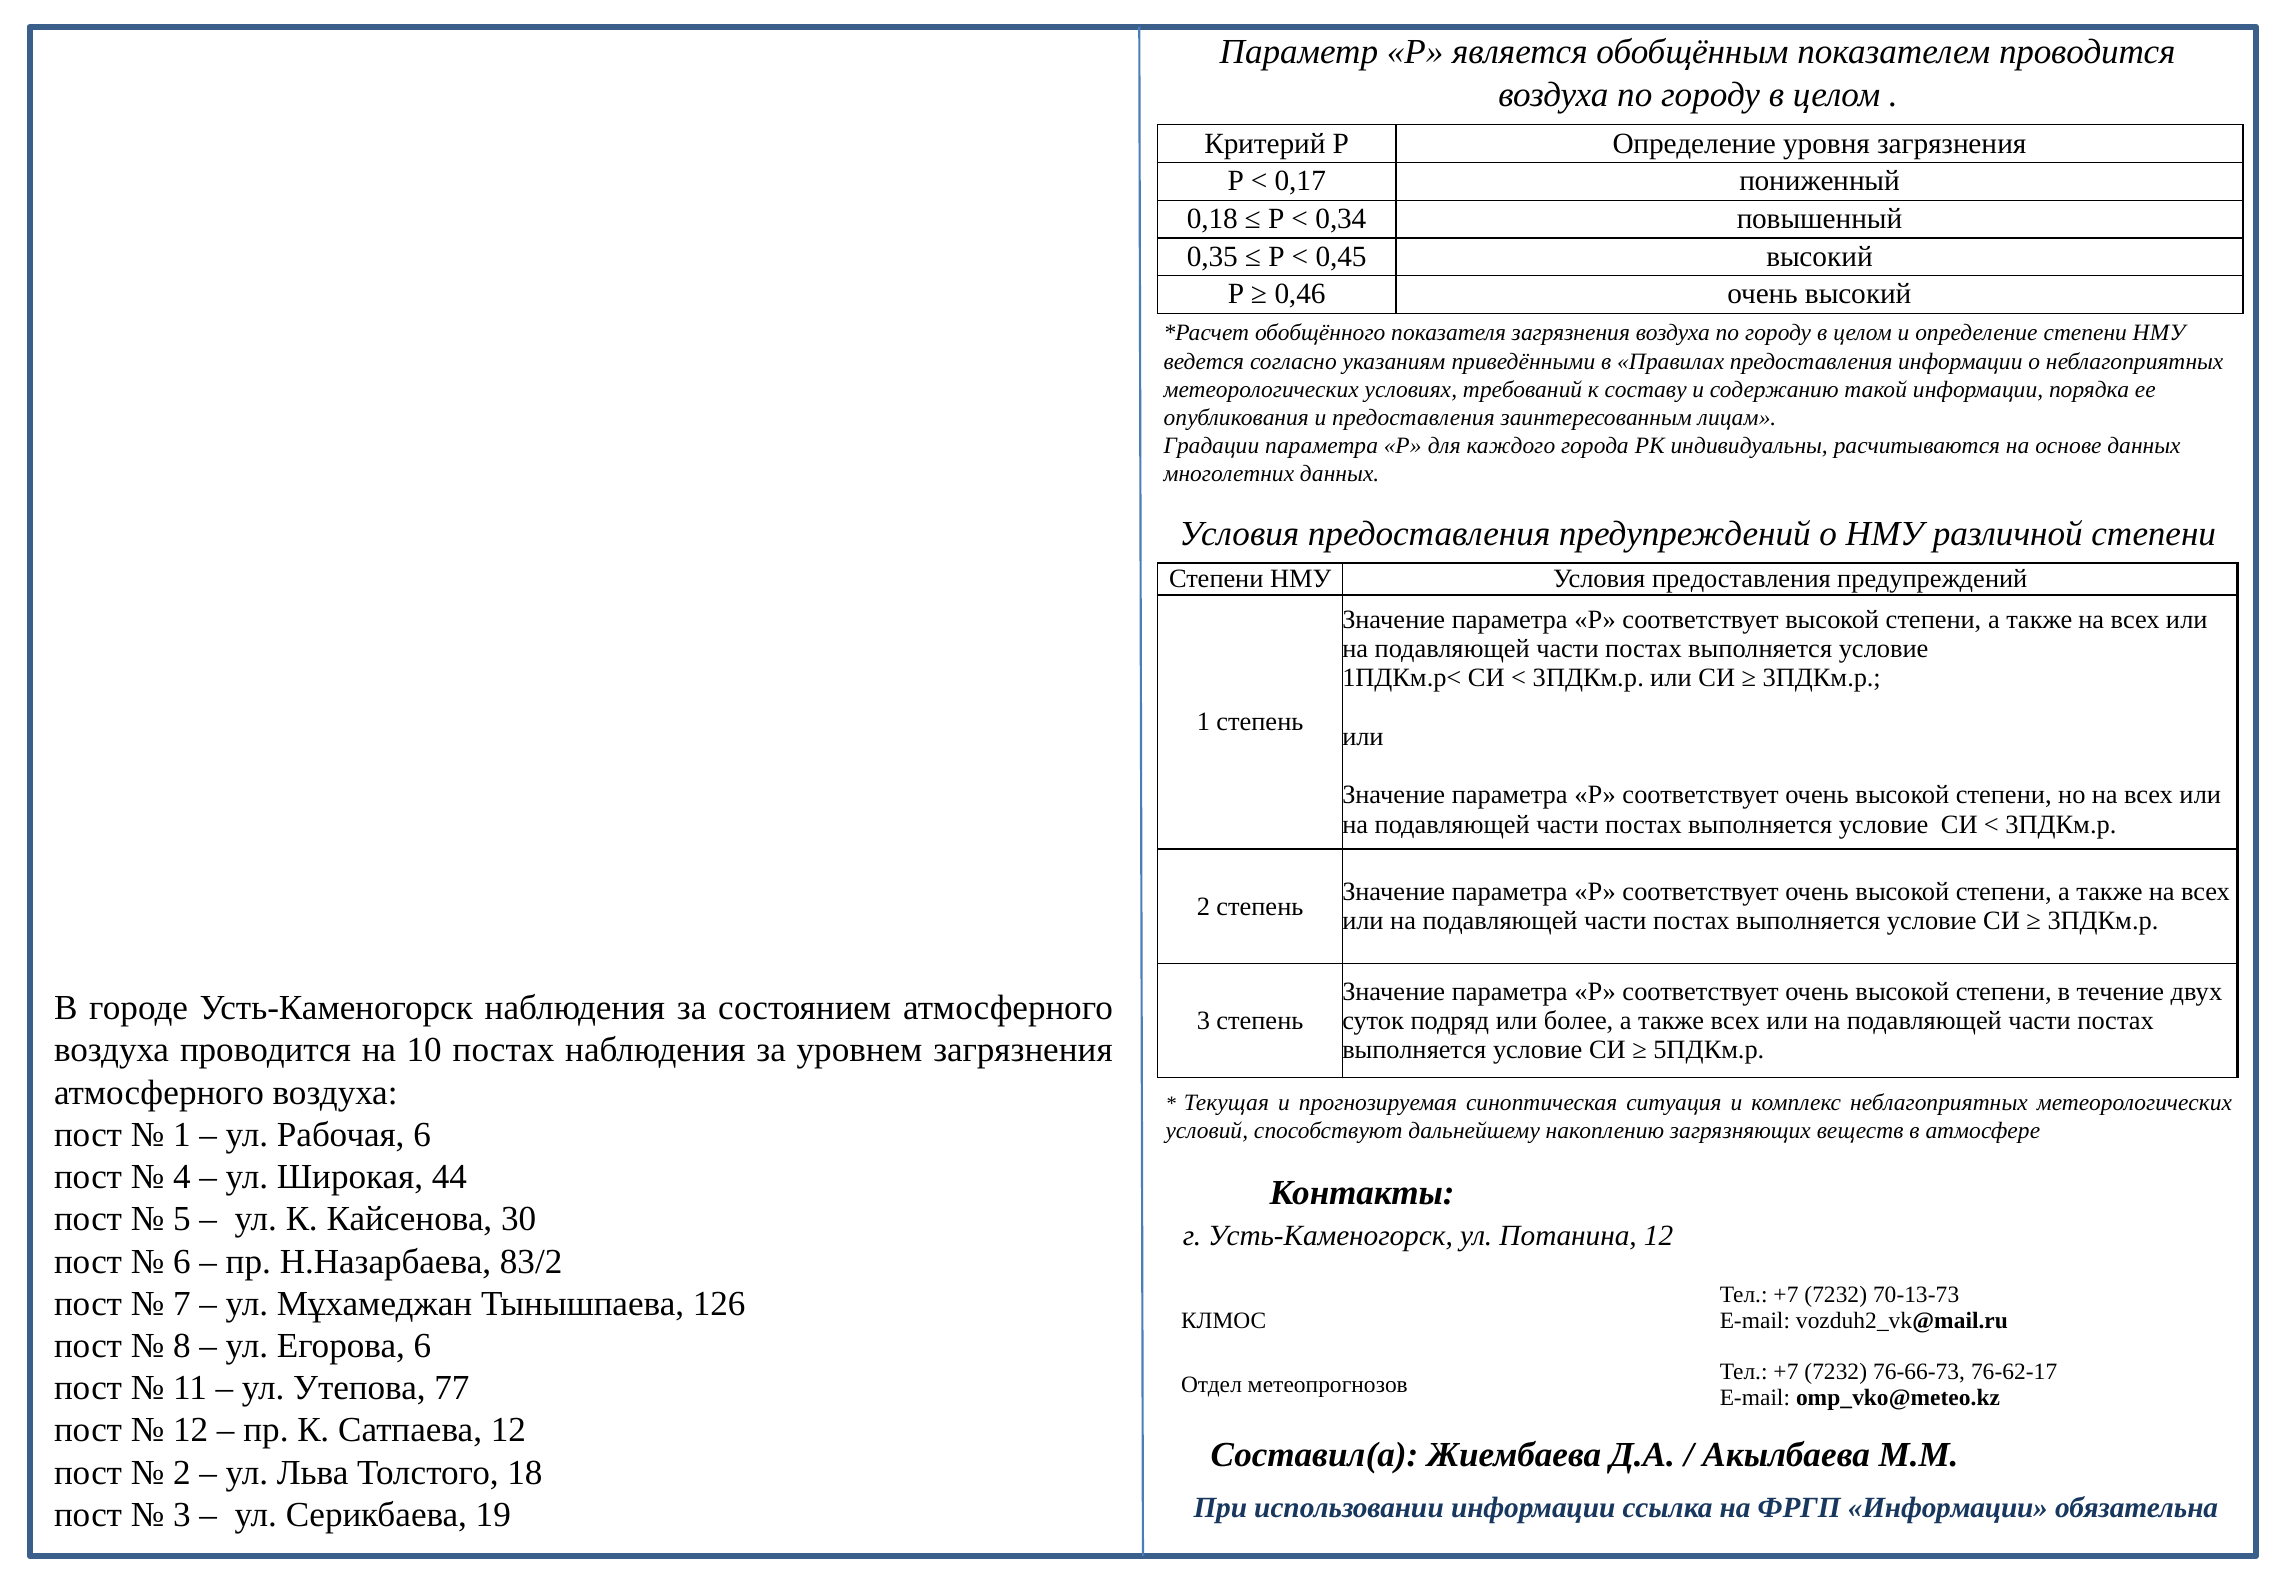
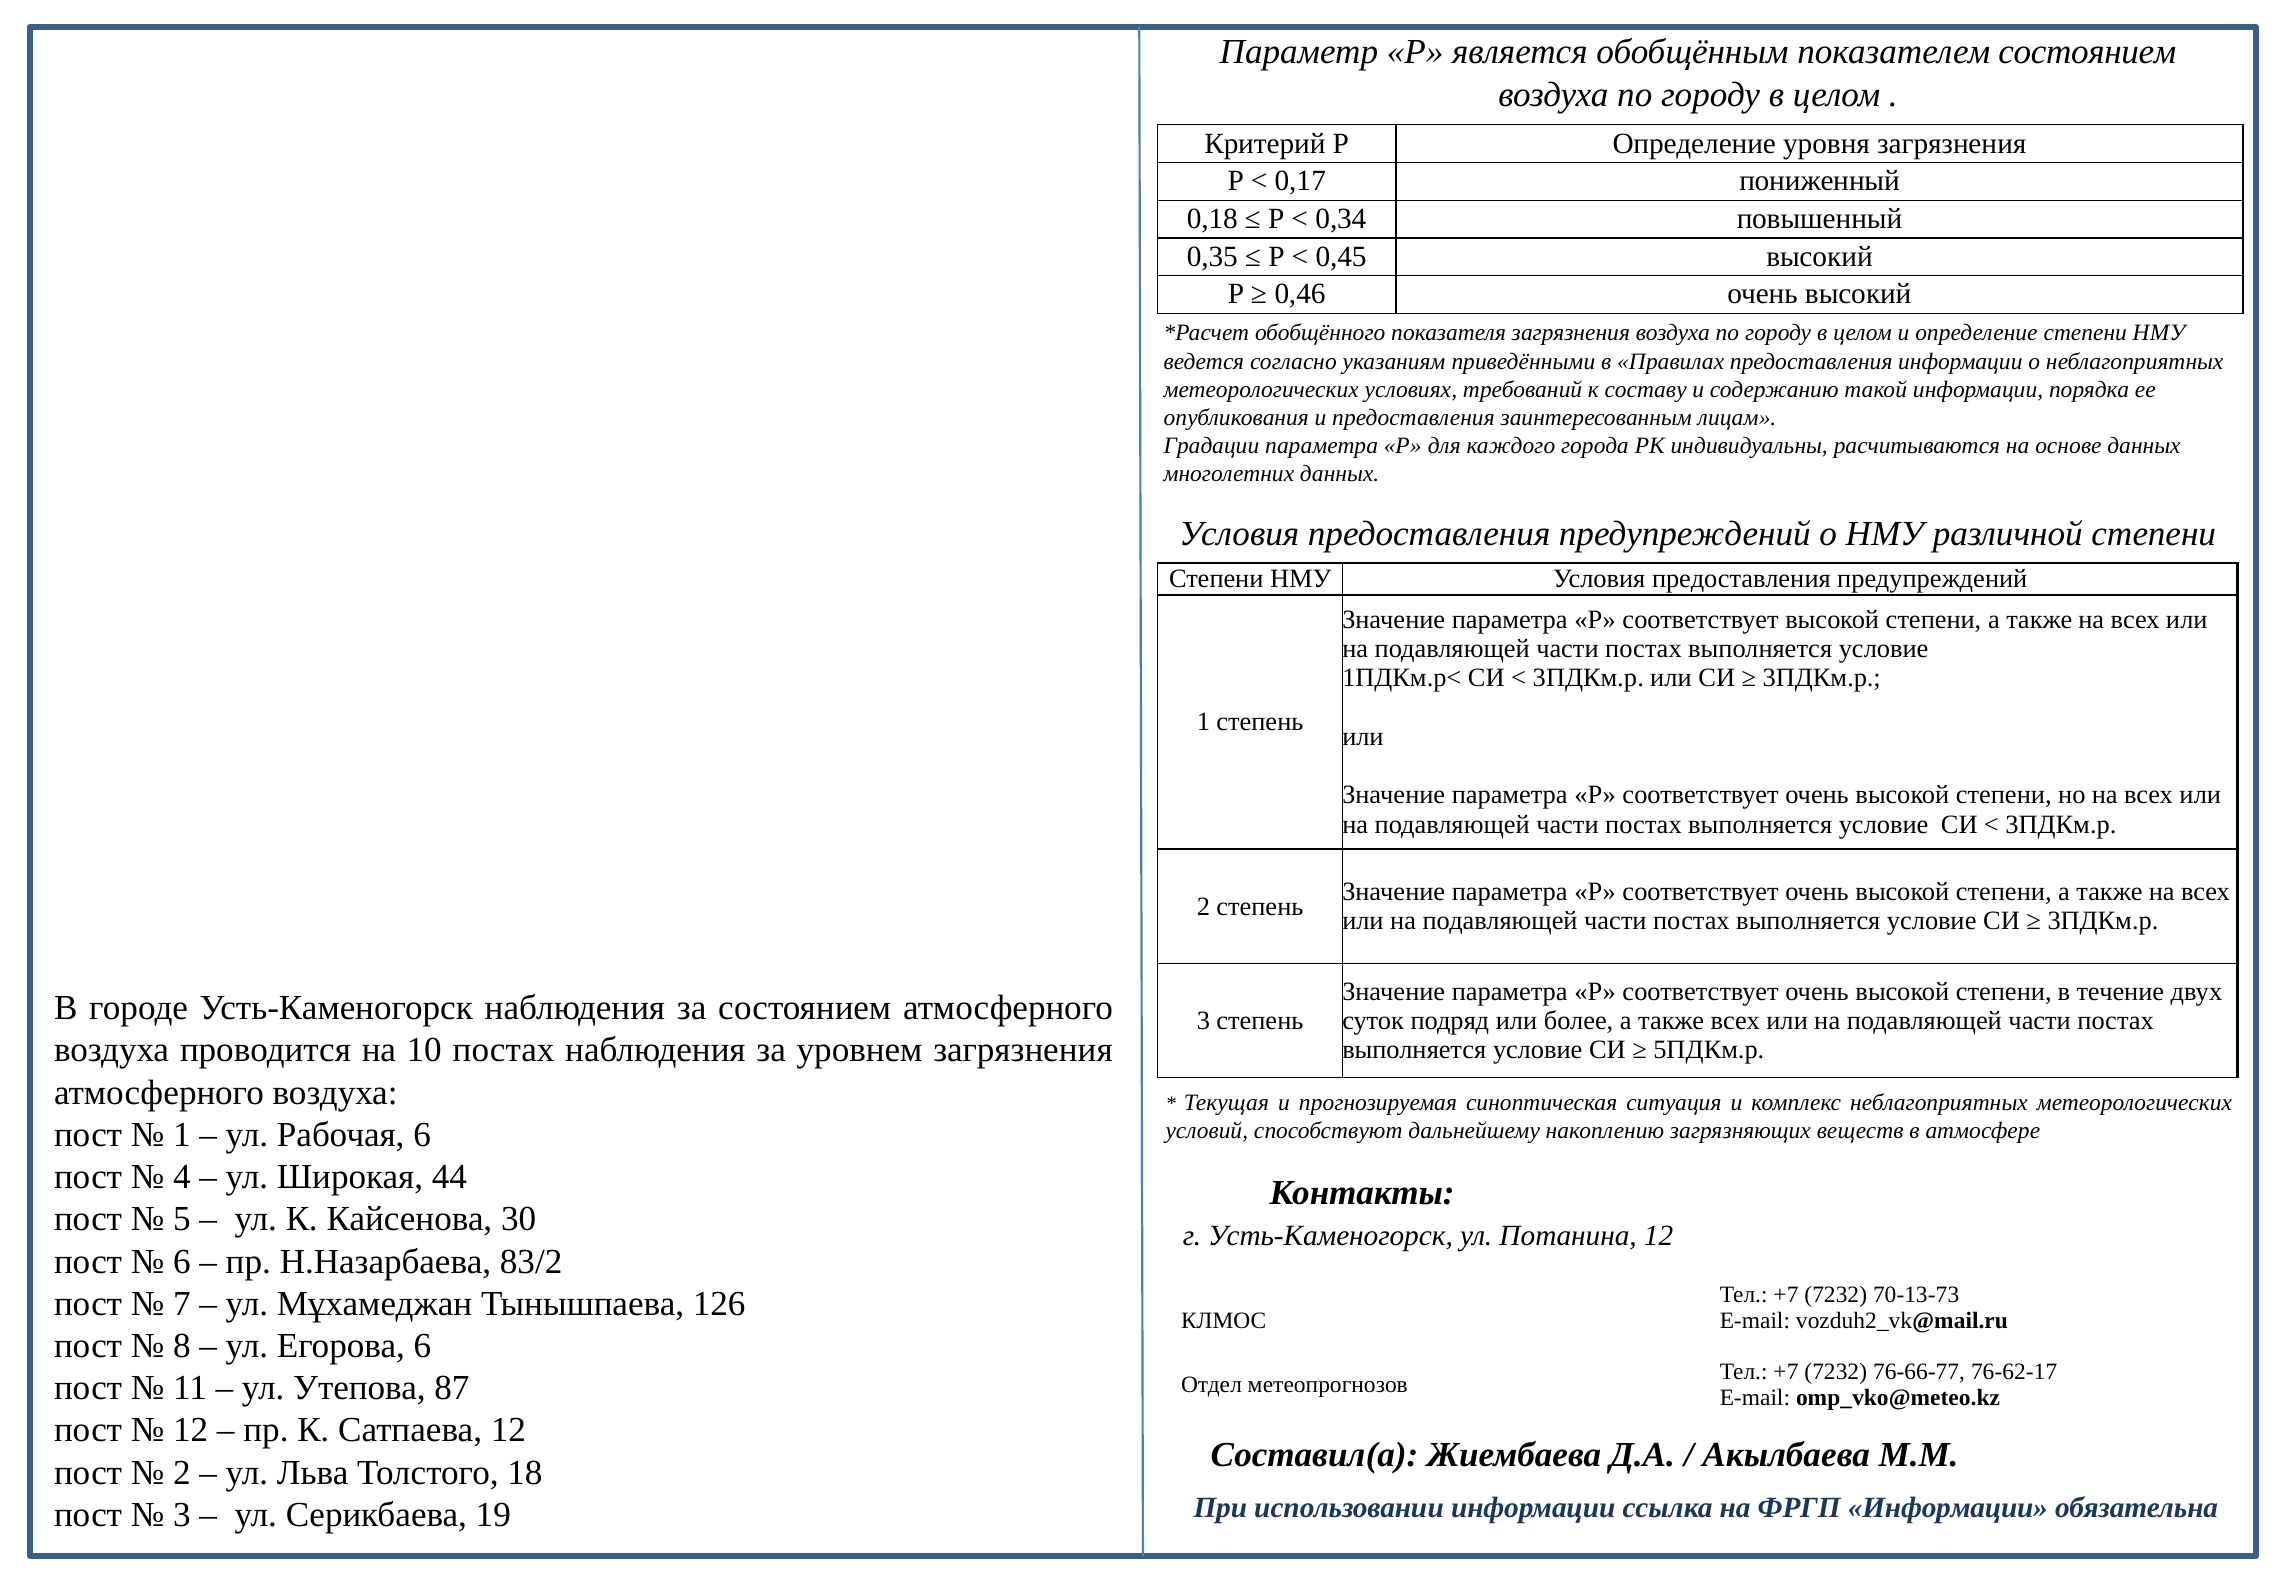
показателем проводится: проводится -> состоянием (2087, 52)
76-66-73: 76-66-73 -> 76-66-77 (1919, 1371)
77: 77 -> 87 (452, 1388)
